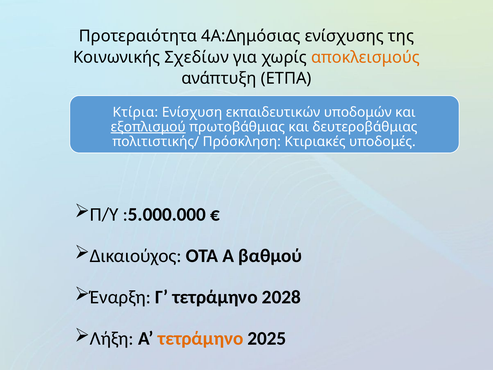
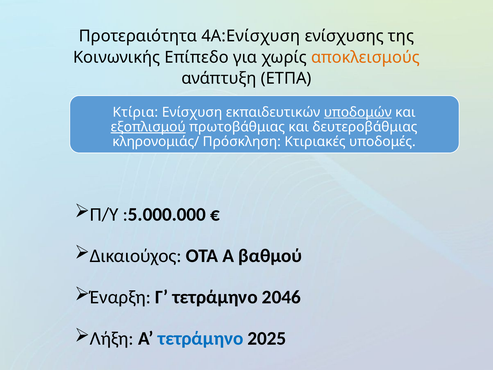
4Α:Δημόσιας: 4Α:Δημόσιας -> 4Α:Ενίσχυση (251, 36)
Σχεδίων: Σχεδίων -> Επίπεδο (197, 57)
υποδομών underline: none -> present (358, 112)
πολιτιστικής/: πολιτιστικής/ -> κληρονομιάς/ (156, 142)
2028: 2028 -> 2046 (281, 297)
τετράμηνο colour: orange -> blue (201, 338)
